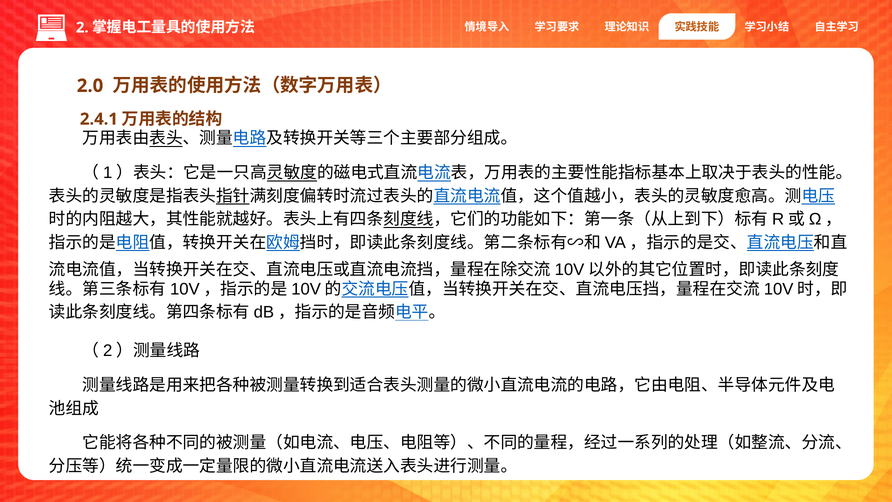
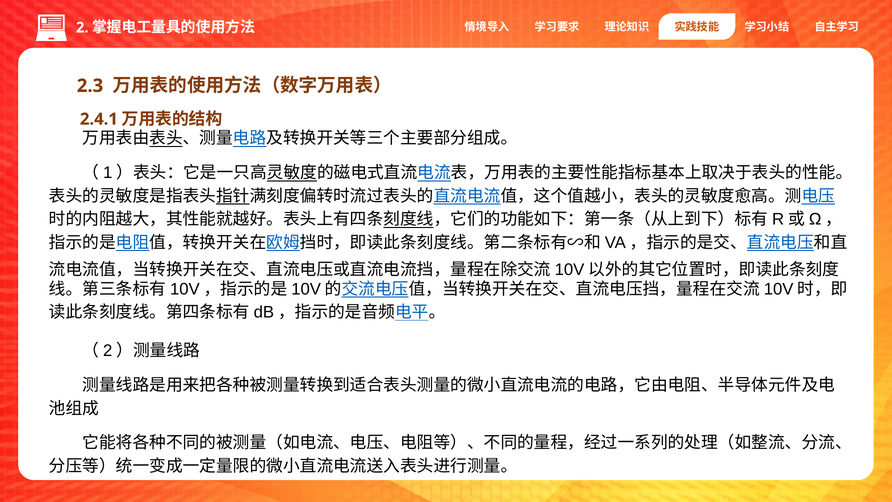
2.0: 2.0 -> 2.3 (90, 86)
